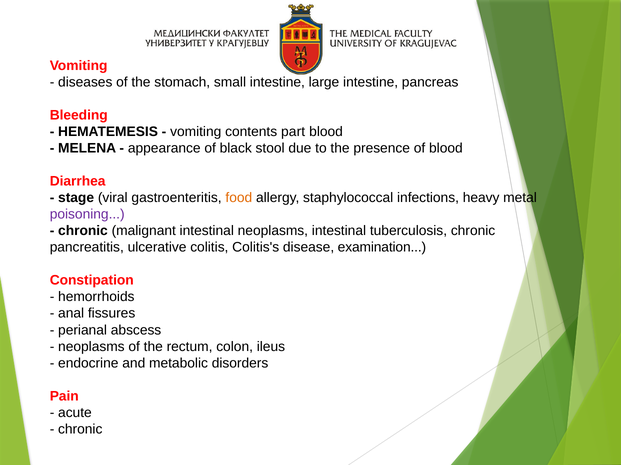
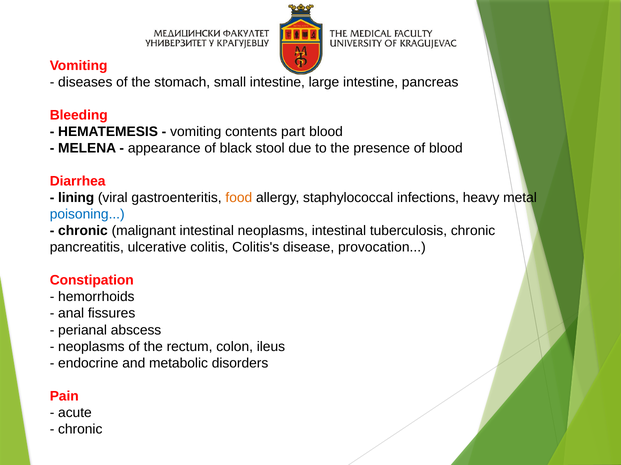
stage: stage -> lining (76, 198)
poisoning colour: purple -> blue (87, 215)
examination: examination -> provocation (382, 248)
